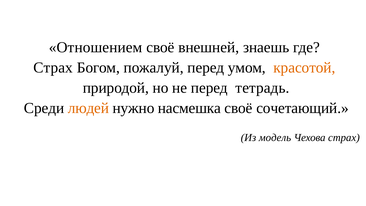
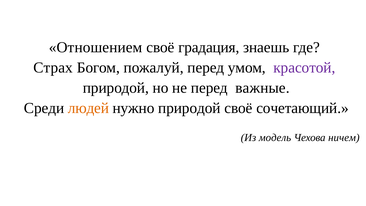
внешней: внешней -> градация (209, 47)
красотой colour: orange -> purple (304, 67)
тетрадь: тетрадь -> важные (262, 88)
нужно насмешка: насмешка -> природой (189, 108)
Чехова страх: страх -> ничем (344, 137)
